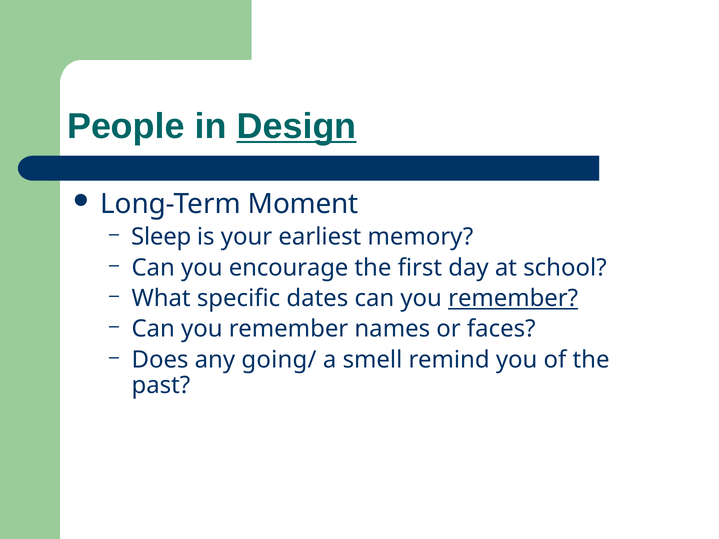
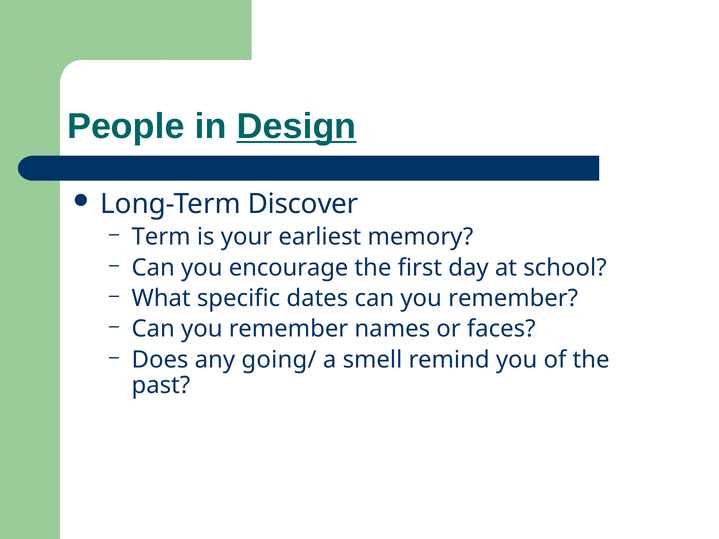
Moment: Moment -> Discover (303, 204)
Sleep: Sleep -> Term (161, 237)
remember underline: present -> none (513, 298)
